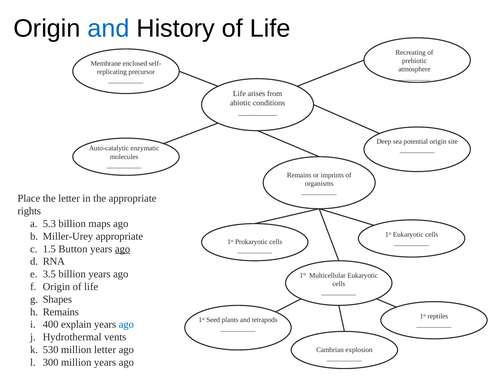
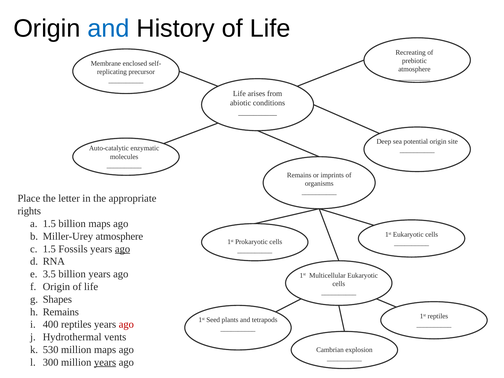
5.3: 5.3 -> 1.5 (49, 224)
Miller-Urey appropriate: appropriate -> atmosphere (119, 236)
Button: Button -> Fossils (73, 249)
400 explain: explain -> reptiles (76, 324)
ago colour: blue -> red (126, 324)
million letter: letter -> maps (105, 350)
years underline: none -> present (105, 362)
